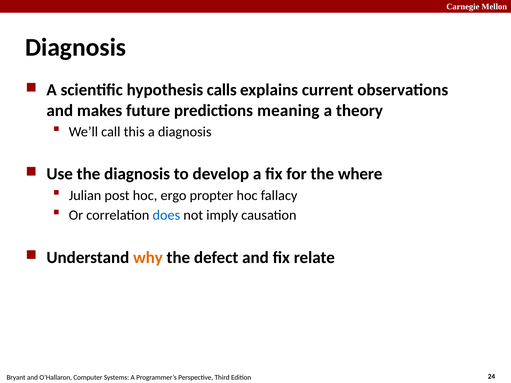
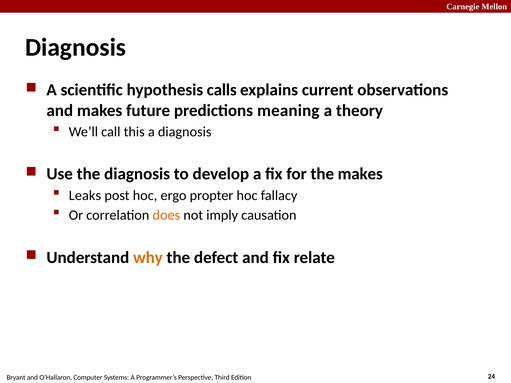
the where: where -> makes (360, 174)
Julian: Julian -> Leaks (85, 196)
does colour: blue -> orange (166, 215)
